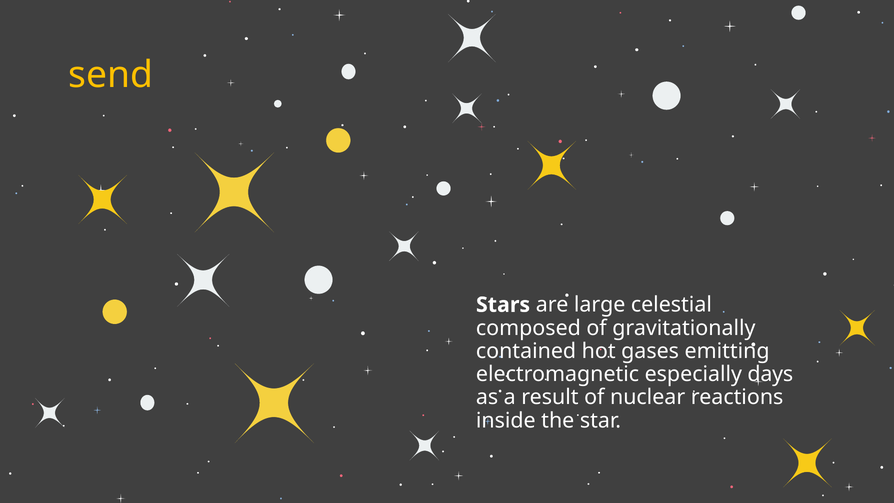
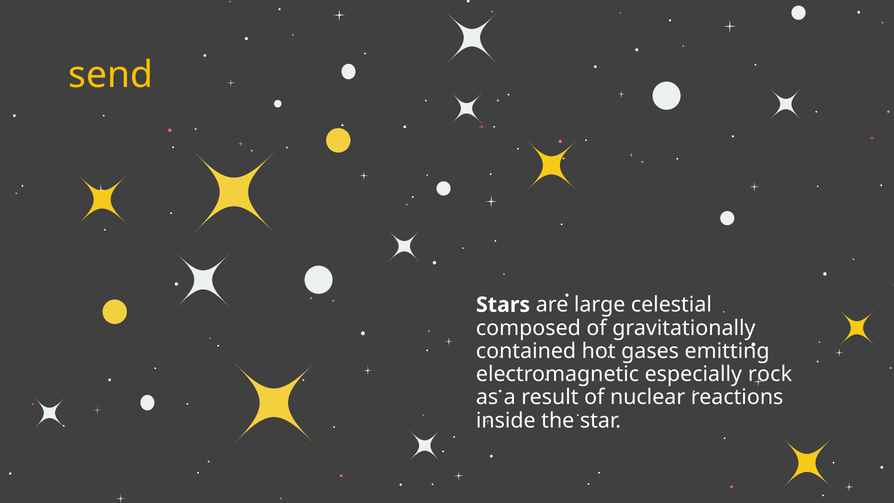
days: days -> rock (770, 374)
